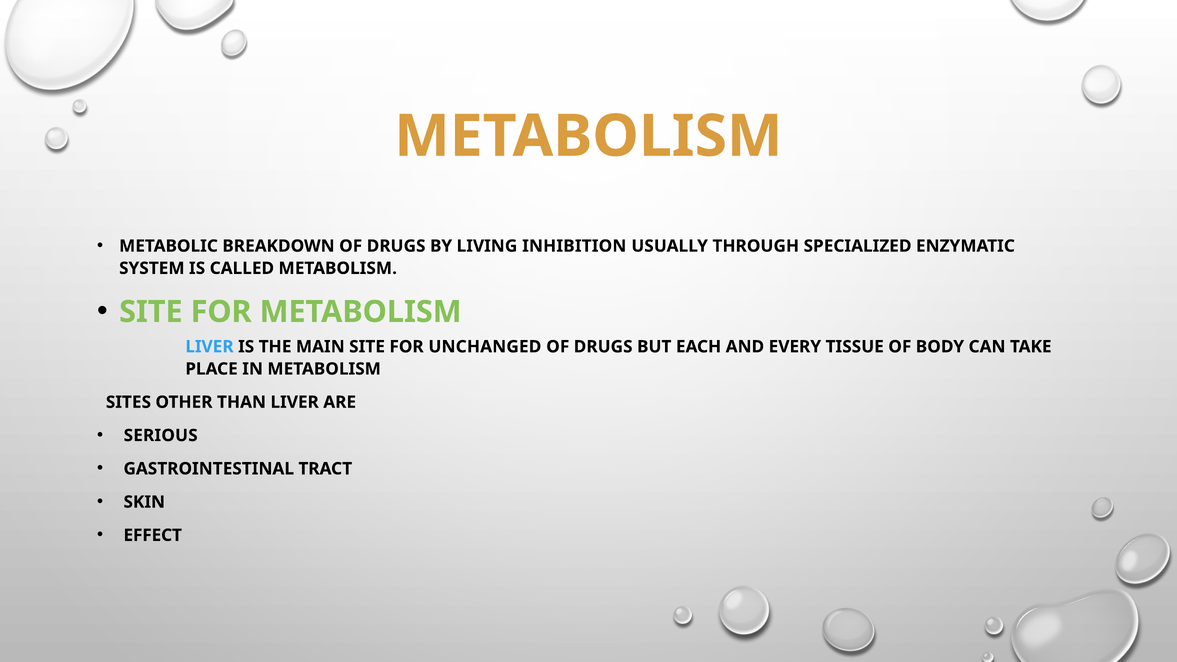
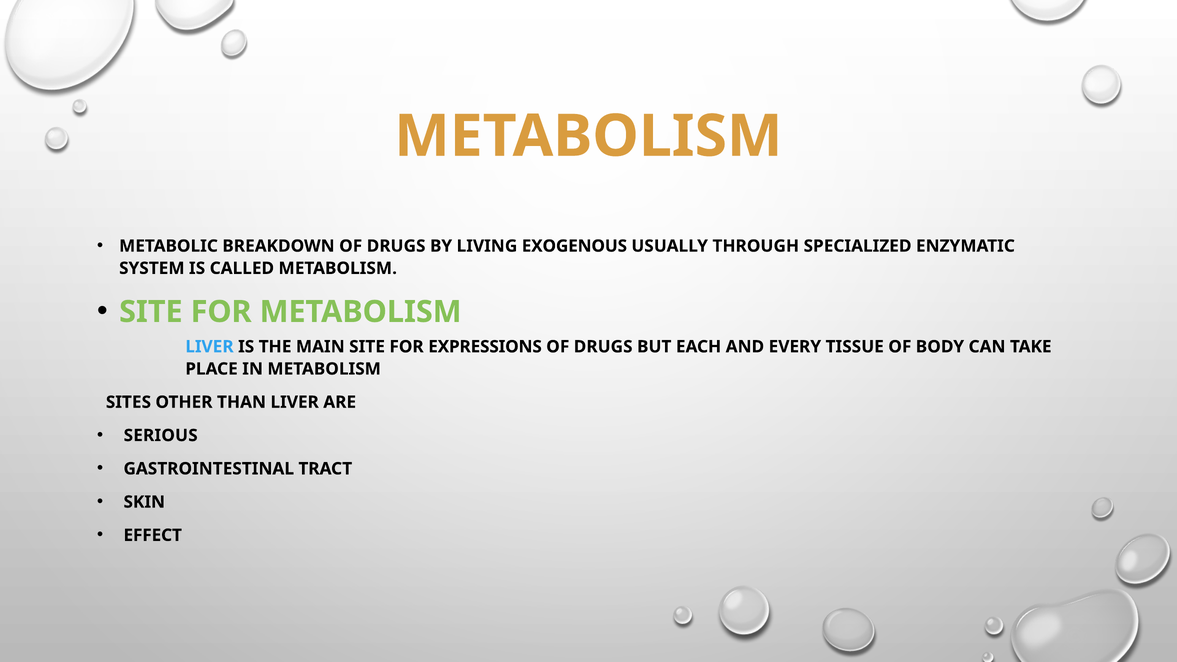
INHIBITION: INHIBITION -> EXOGENOUS (574, 246)
UNCHANGED: UNCHANGED -> EXPRESSIONS (485, 347)
